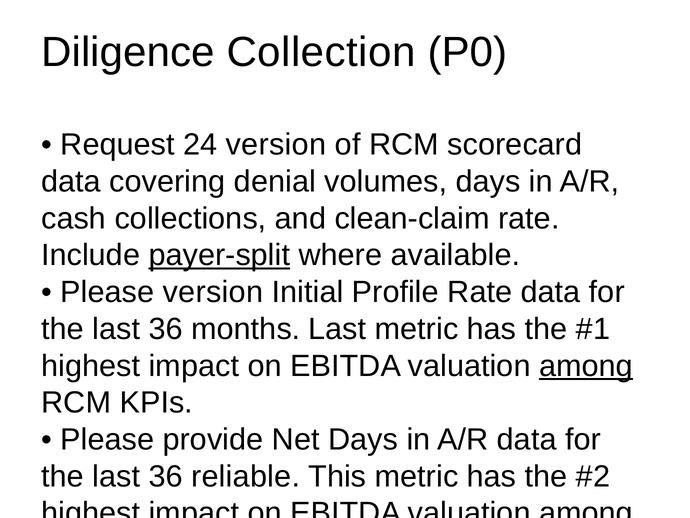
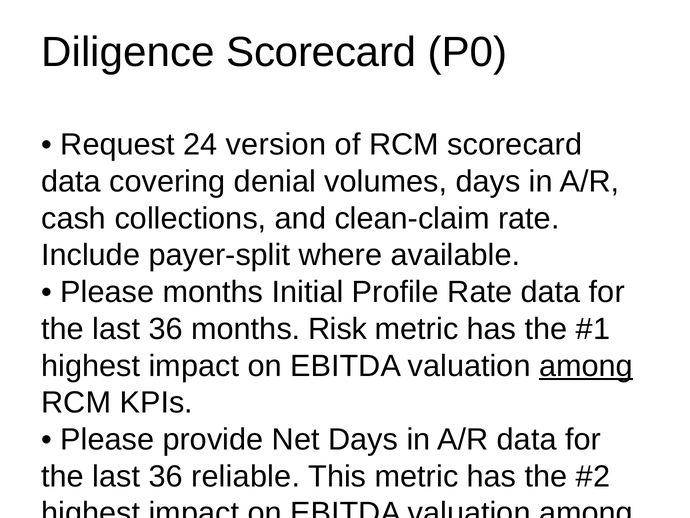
Diligence Collection: Collection -> Scorecard (321, 52)
payer-split underline: present -> none (219, 255)
Please version: version -> months (213, 292)
months Last: Last -> Risk (338, 329)
